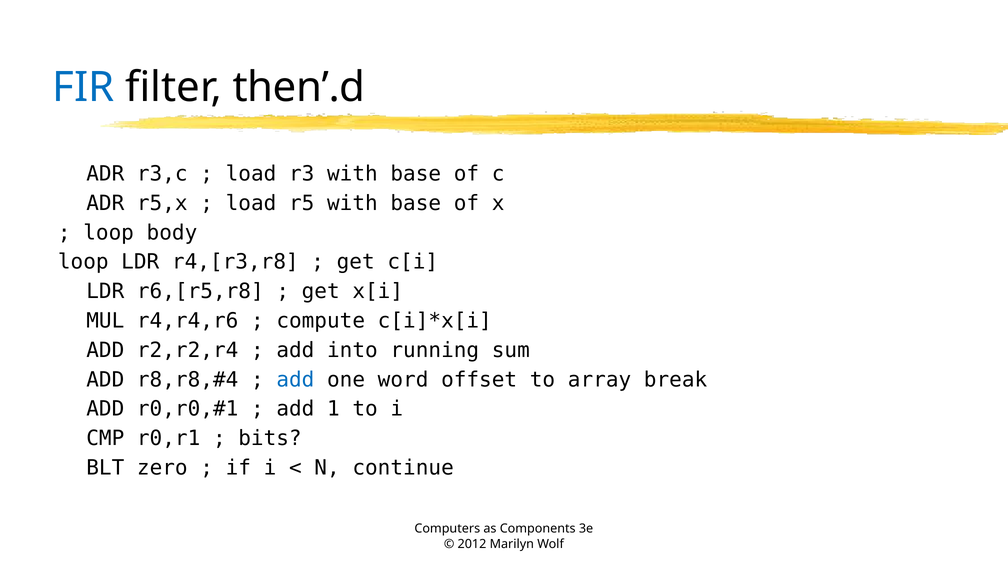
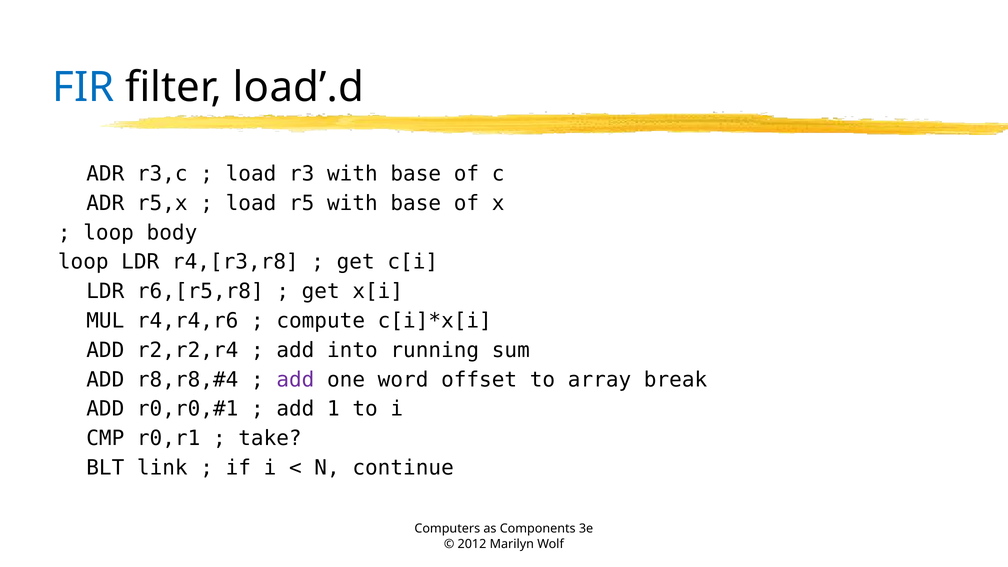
then’.d: then’.d -> load’.d (299, 87)
add colour: blue -> purple (295, 380)
bits: bits -> take (270, 438)
zero: zero -> link (162, 468)
